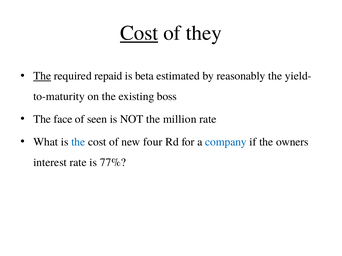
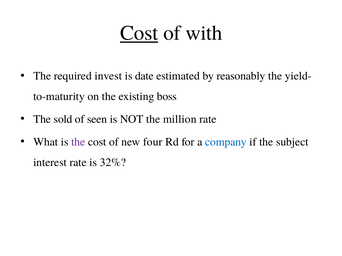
they: they -> with (204, 33)
The underline: present -> none (42, 76)
repaid: repaid -> invest (108, 76)
beta: beta -> date (144, 76)
face: face -> sold (63, 119)
the colour: blue -> purple (78, 142)
owners: owners -> subject (292, 142)
77%: 77% -> 32% (113, 163)
